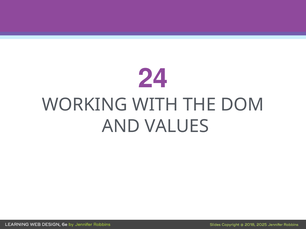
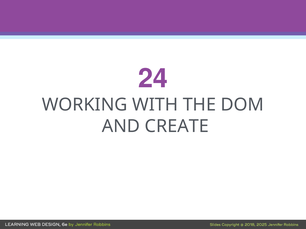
VALUES: VALUES -> CREATE (177, 126)
